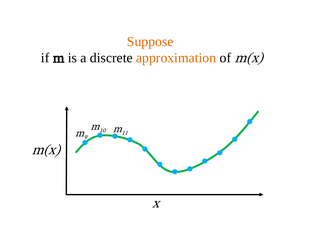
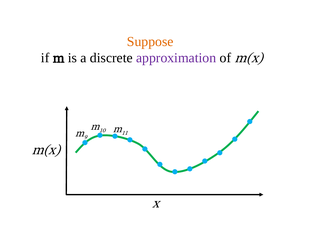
approximation colour: orange -> purple (176, 58)
